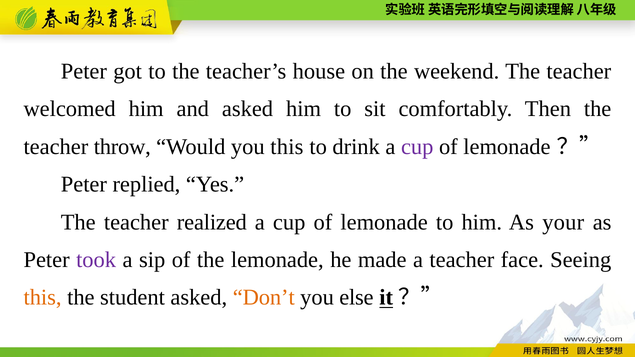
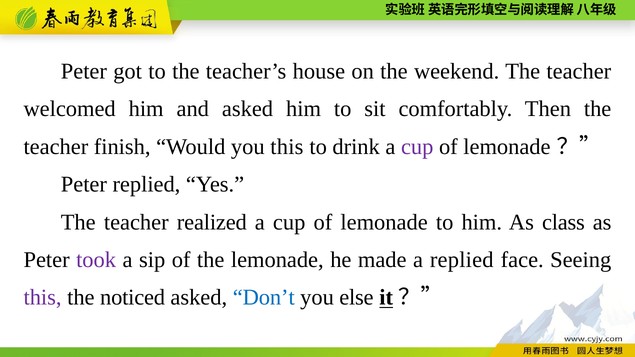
throw: throw -> finish (122, 147)
your: your -> class (563, 222)
a teacher: teacher -> replied (462, 260)
this colour: orange -> purple (43, 298)
student: student -> noticed (133, 298)
Don’t colour: orange -> blue (264, 298)
